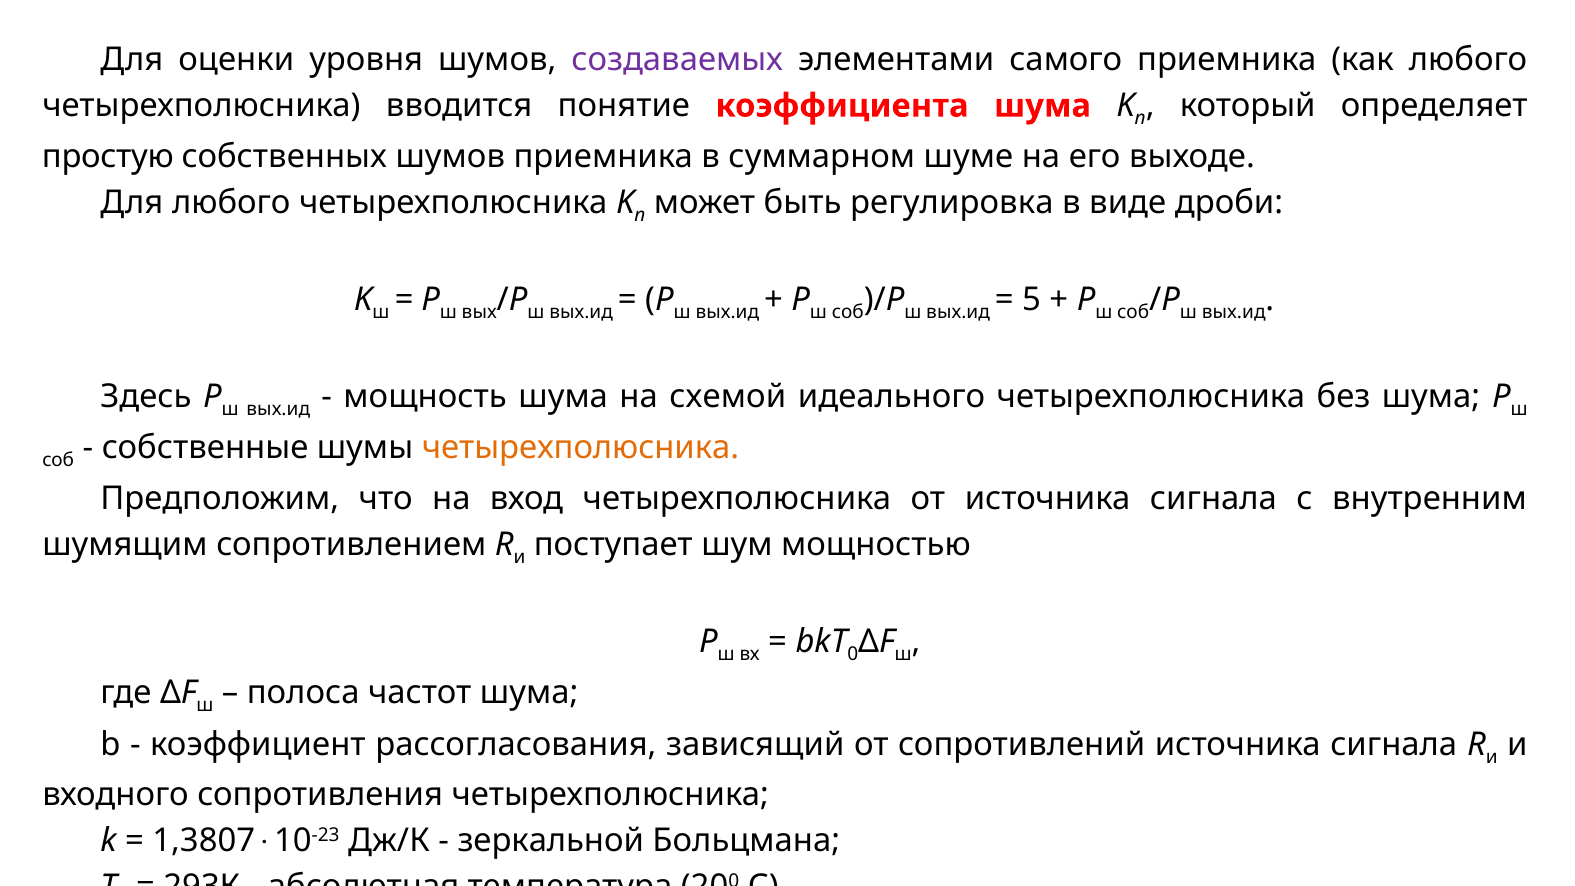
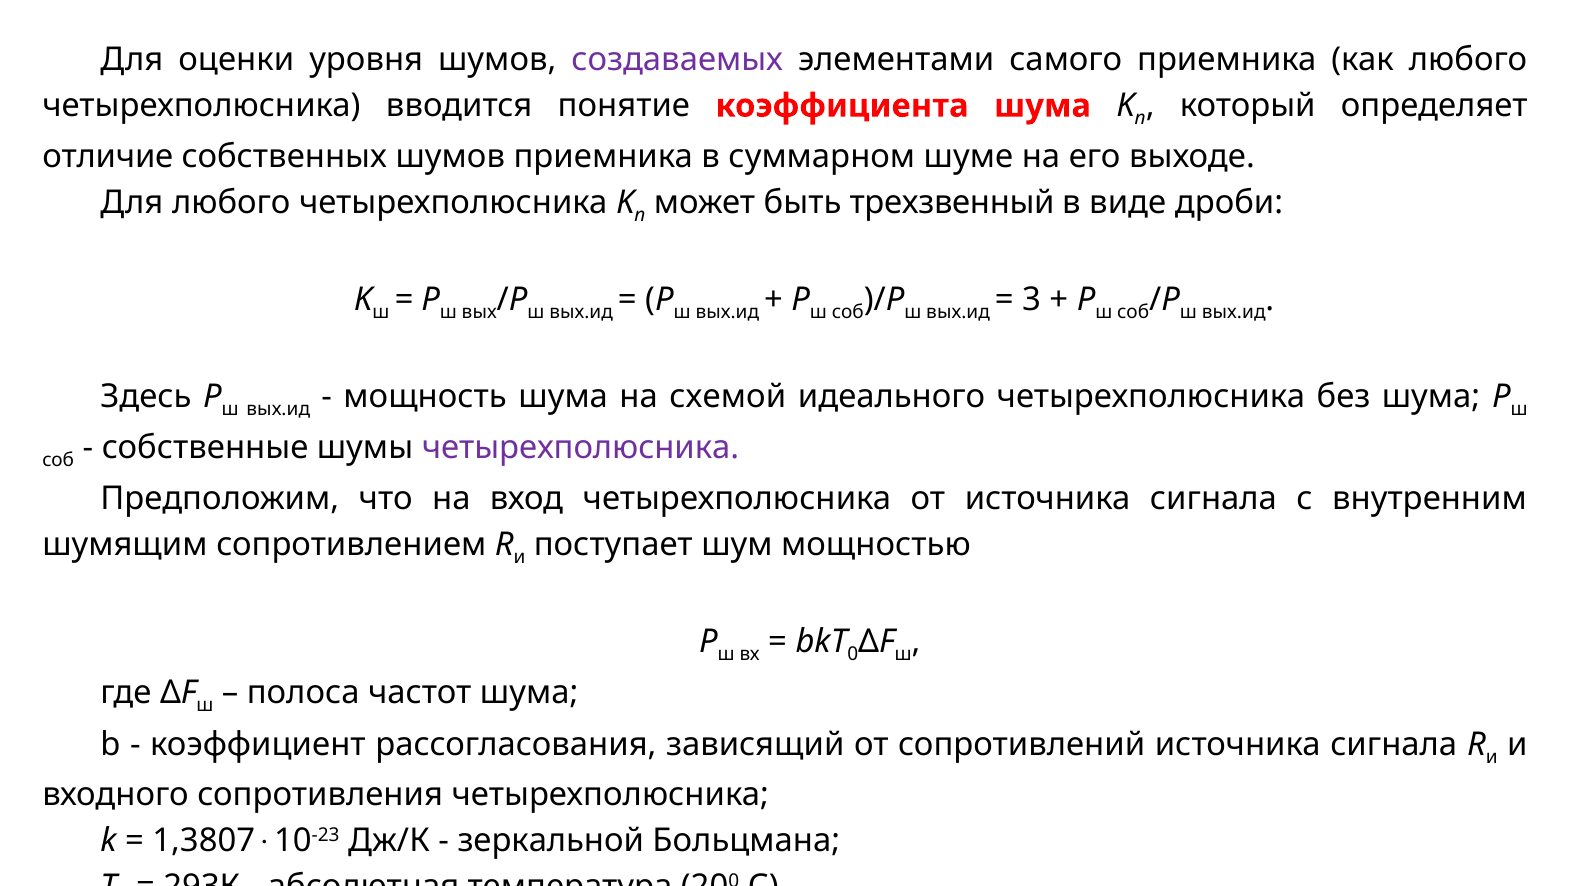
простую: простую -> отличие (108, 157)
регулировка: регулировка -> трехзвенный (952, 203)
5: 5 -> 3 (1031, 299)
четырехполюсника colour: orange -> purple (580, 448)
